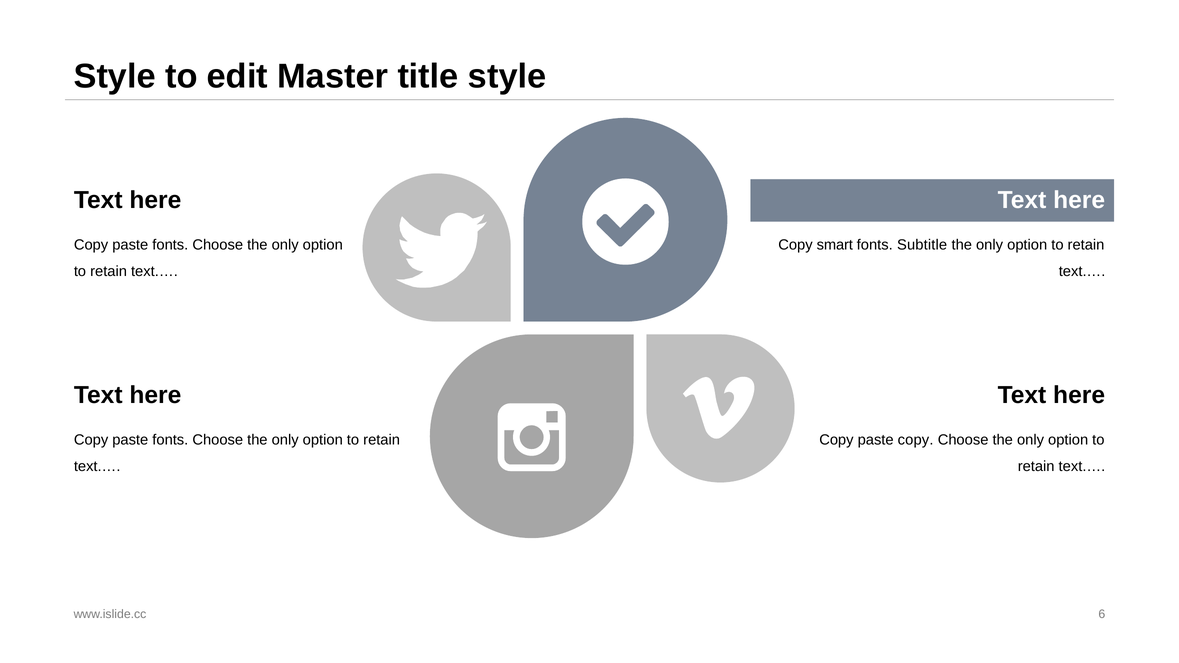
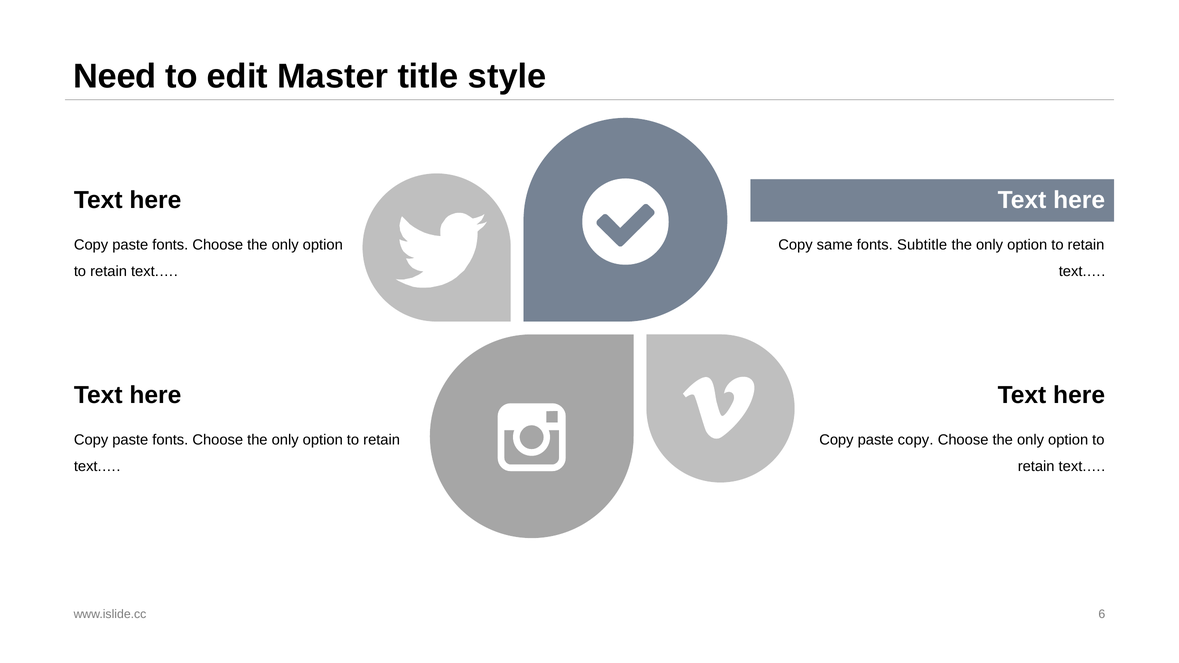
Style: Style -> Need (115, 76)
smart: smart -> same (835, 245)
